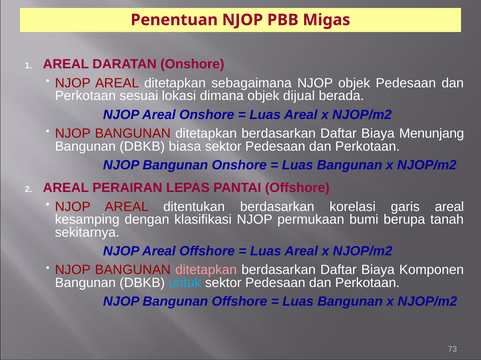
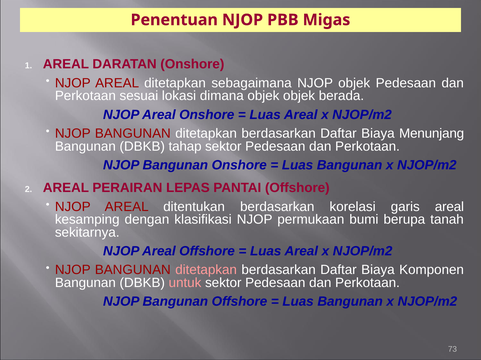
objek dijual: dijual -> objek (299, 96)
biasa: biasa -> tahap (185, 147)
untuk colour: light blue -> pink (185, 283)
